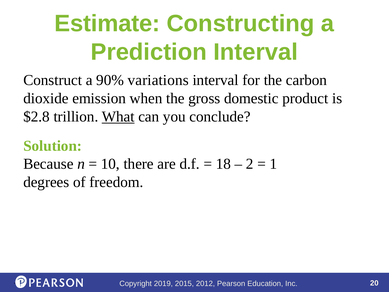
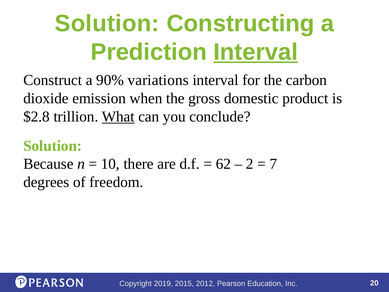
Estimate: Estimate -> Solution (107, 23)
Interval underline: none -> present (256, 52)
18: 18 -> 62 (223, 164)
1: 1 -> 7 (273, 164)
